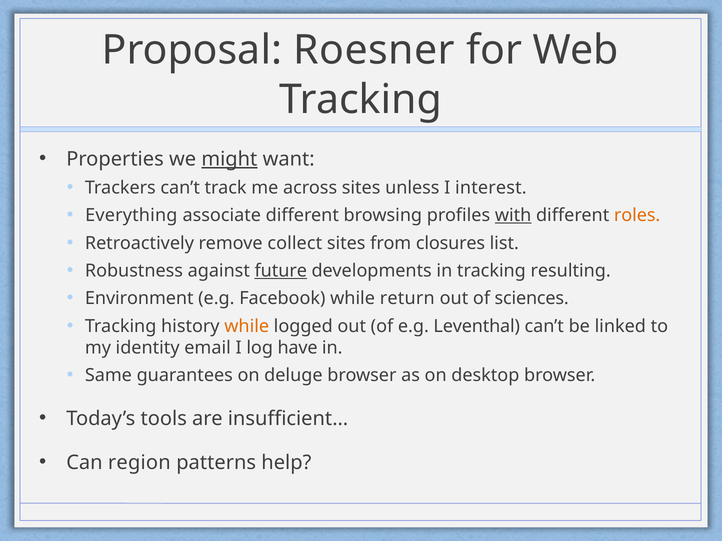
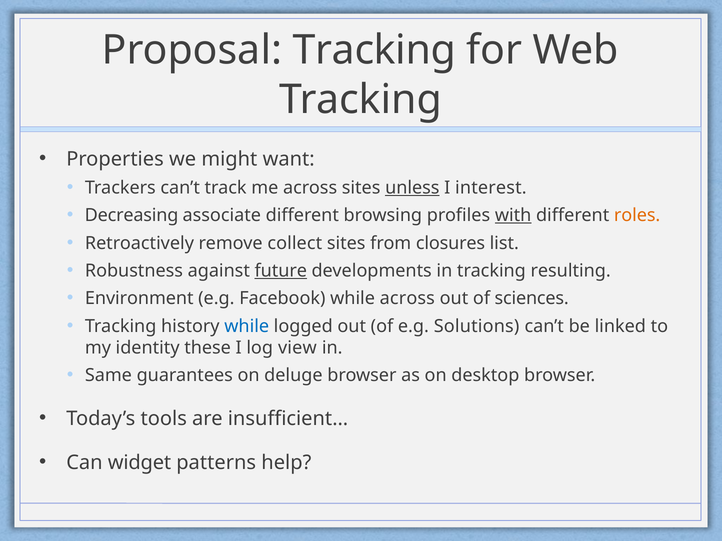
Proposal Roesner: Roesner -> Tracking (374, 50)
might underline: present -> none (229, 159)
unless underline: none -> present (412, 188)
Everything: Everything -> Decreasing (132, 216)
while return: return -> across (407, 299)
while colour: orange -> blue (247, 326)
Leventhal: Leventhal -> Solutions (477, 326)
email: email -> these (208, 348)
have: have -> view (297, 348)
region: region -> widget (140, 463)
